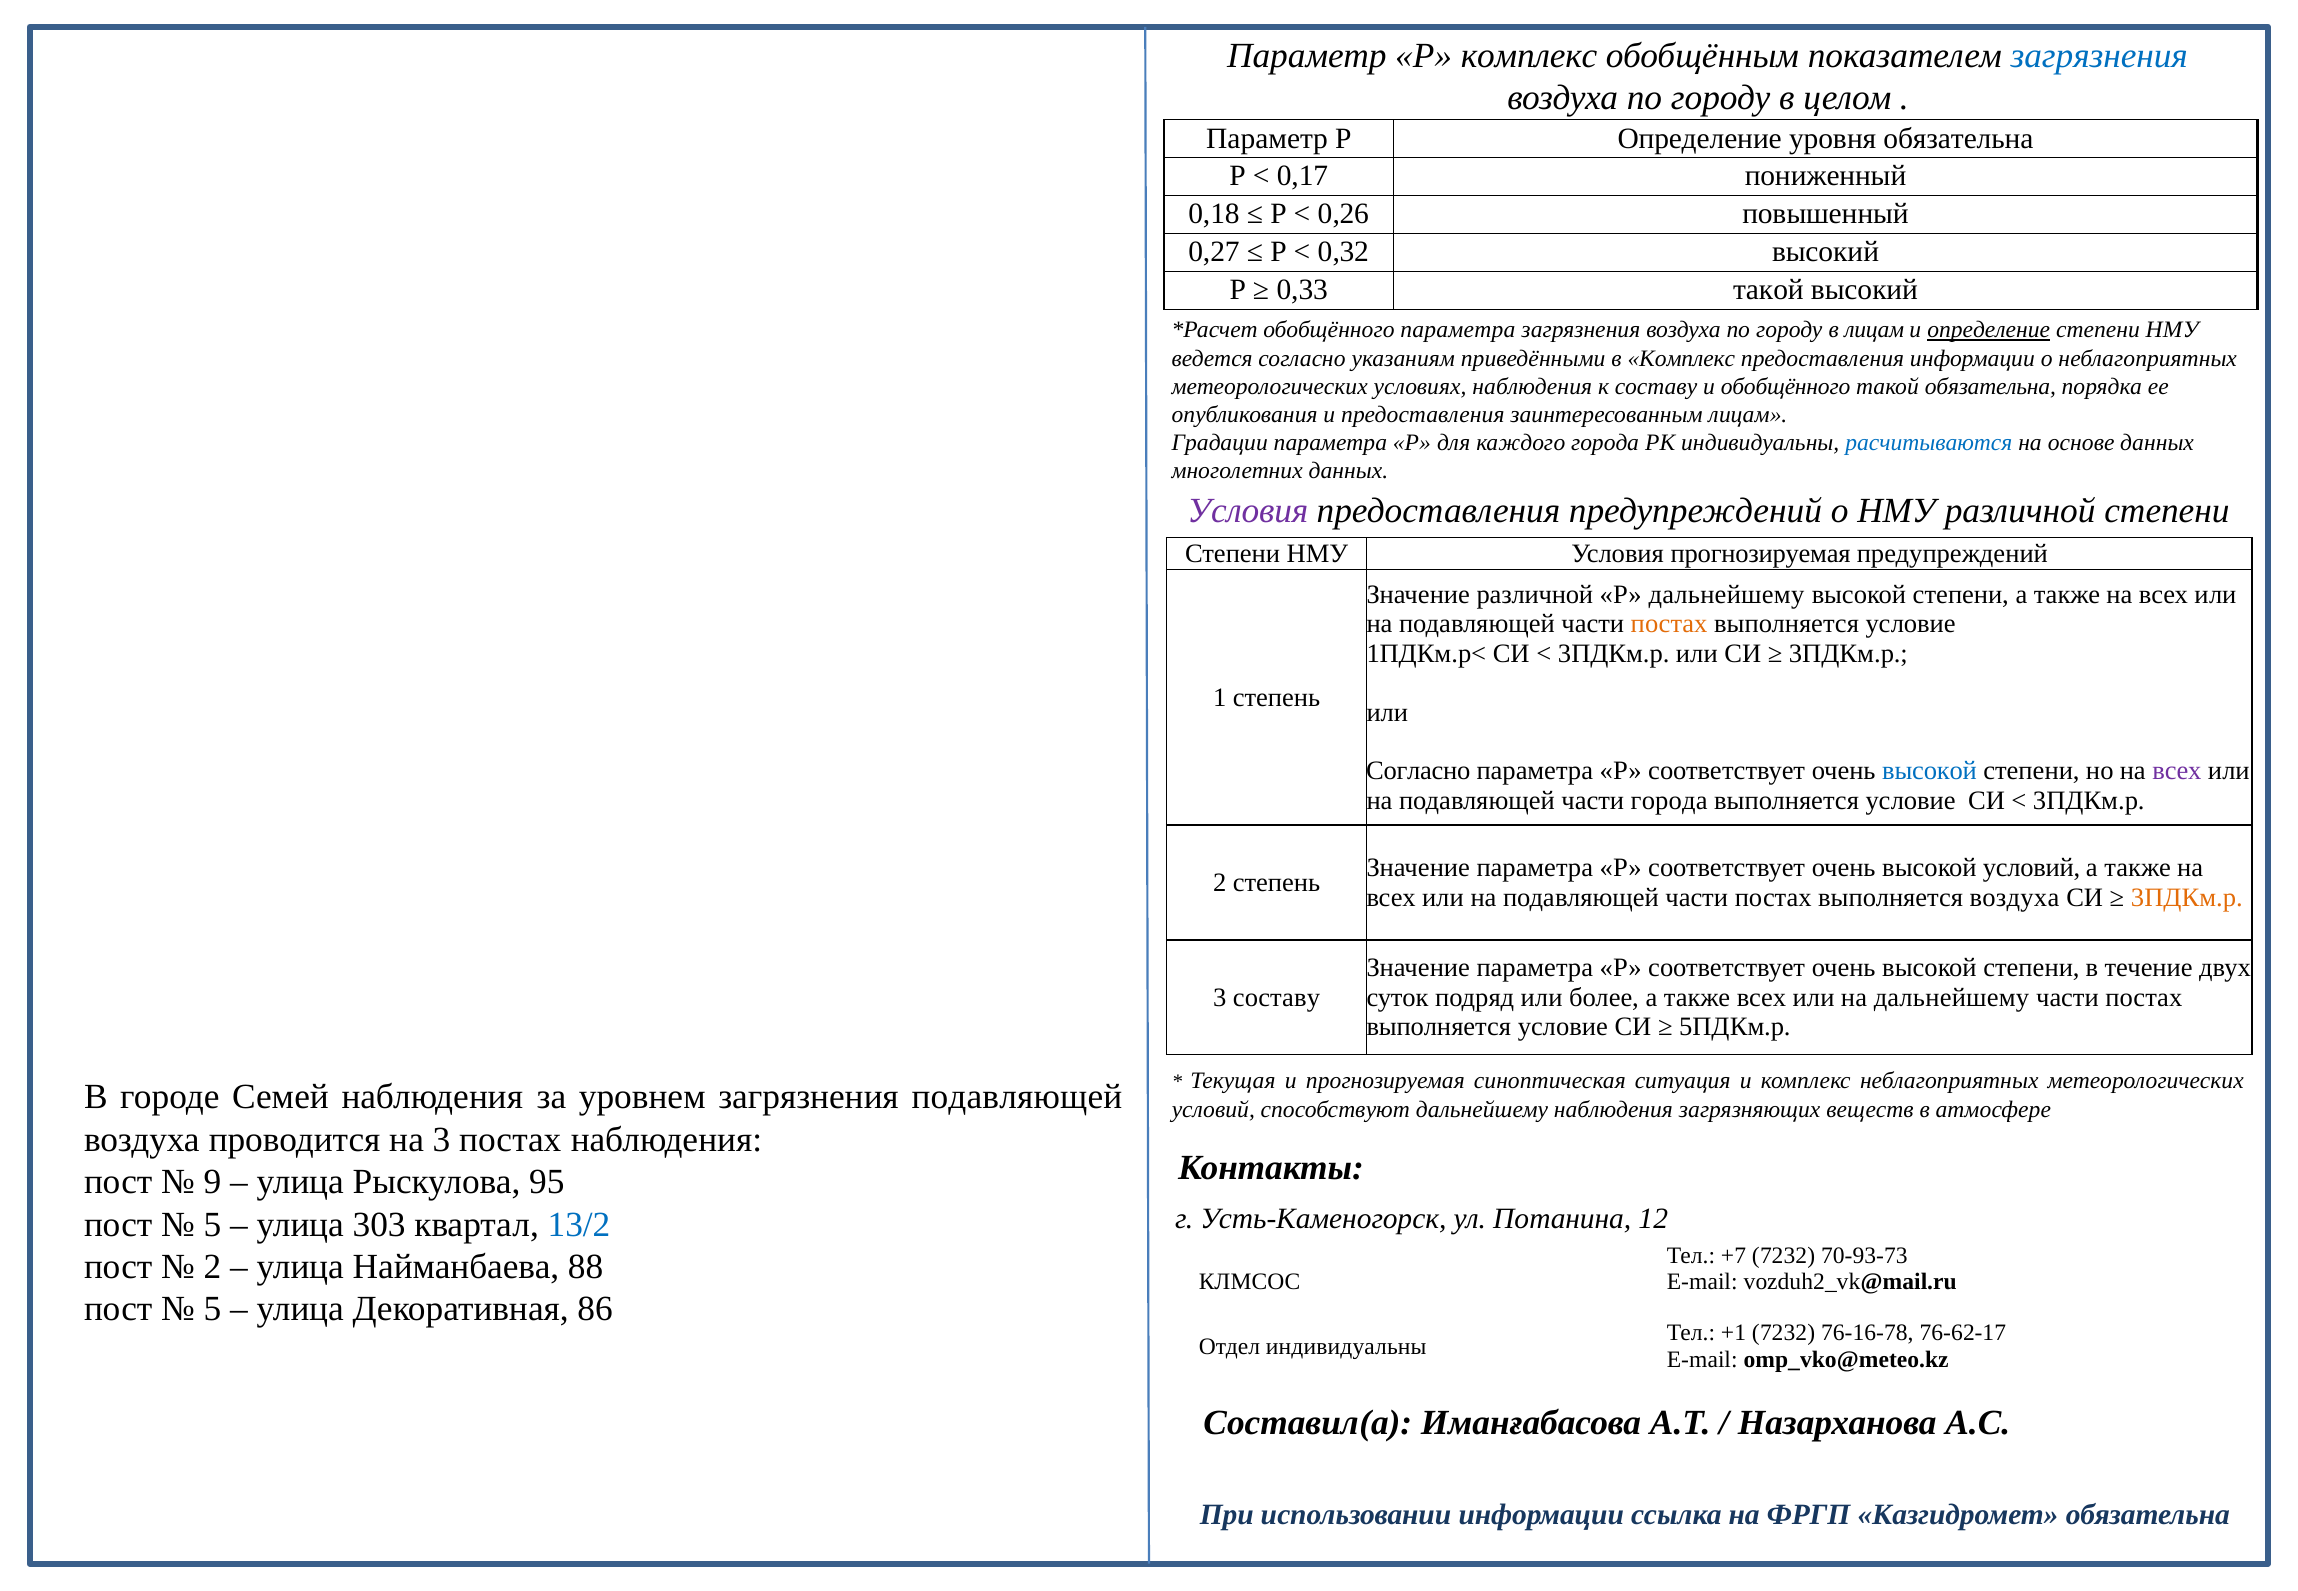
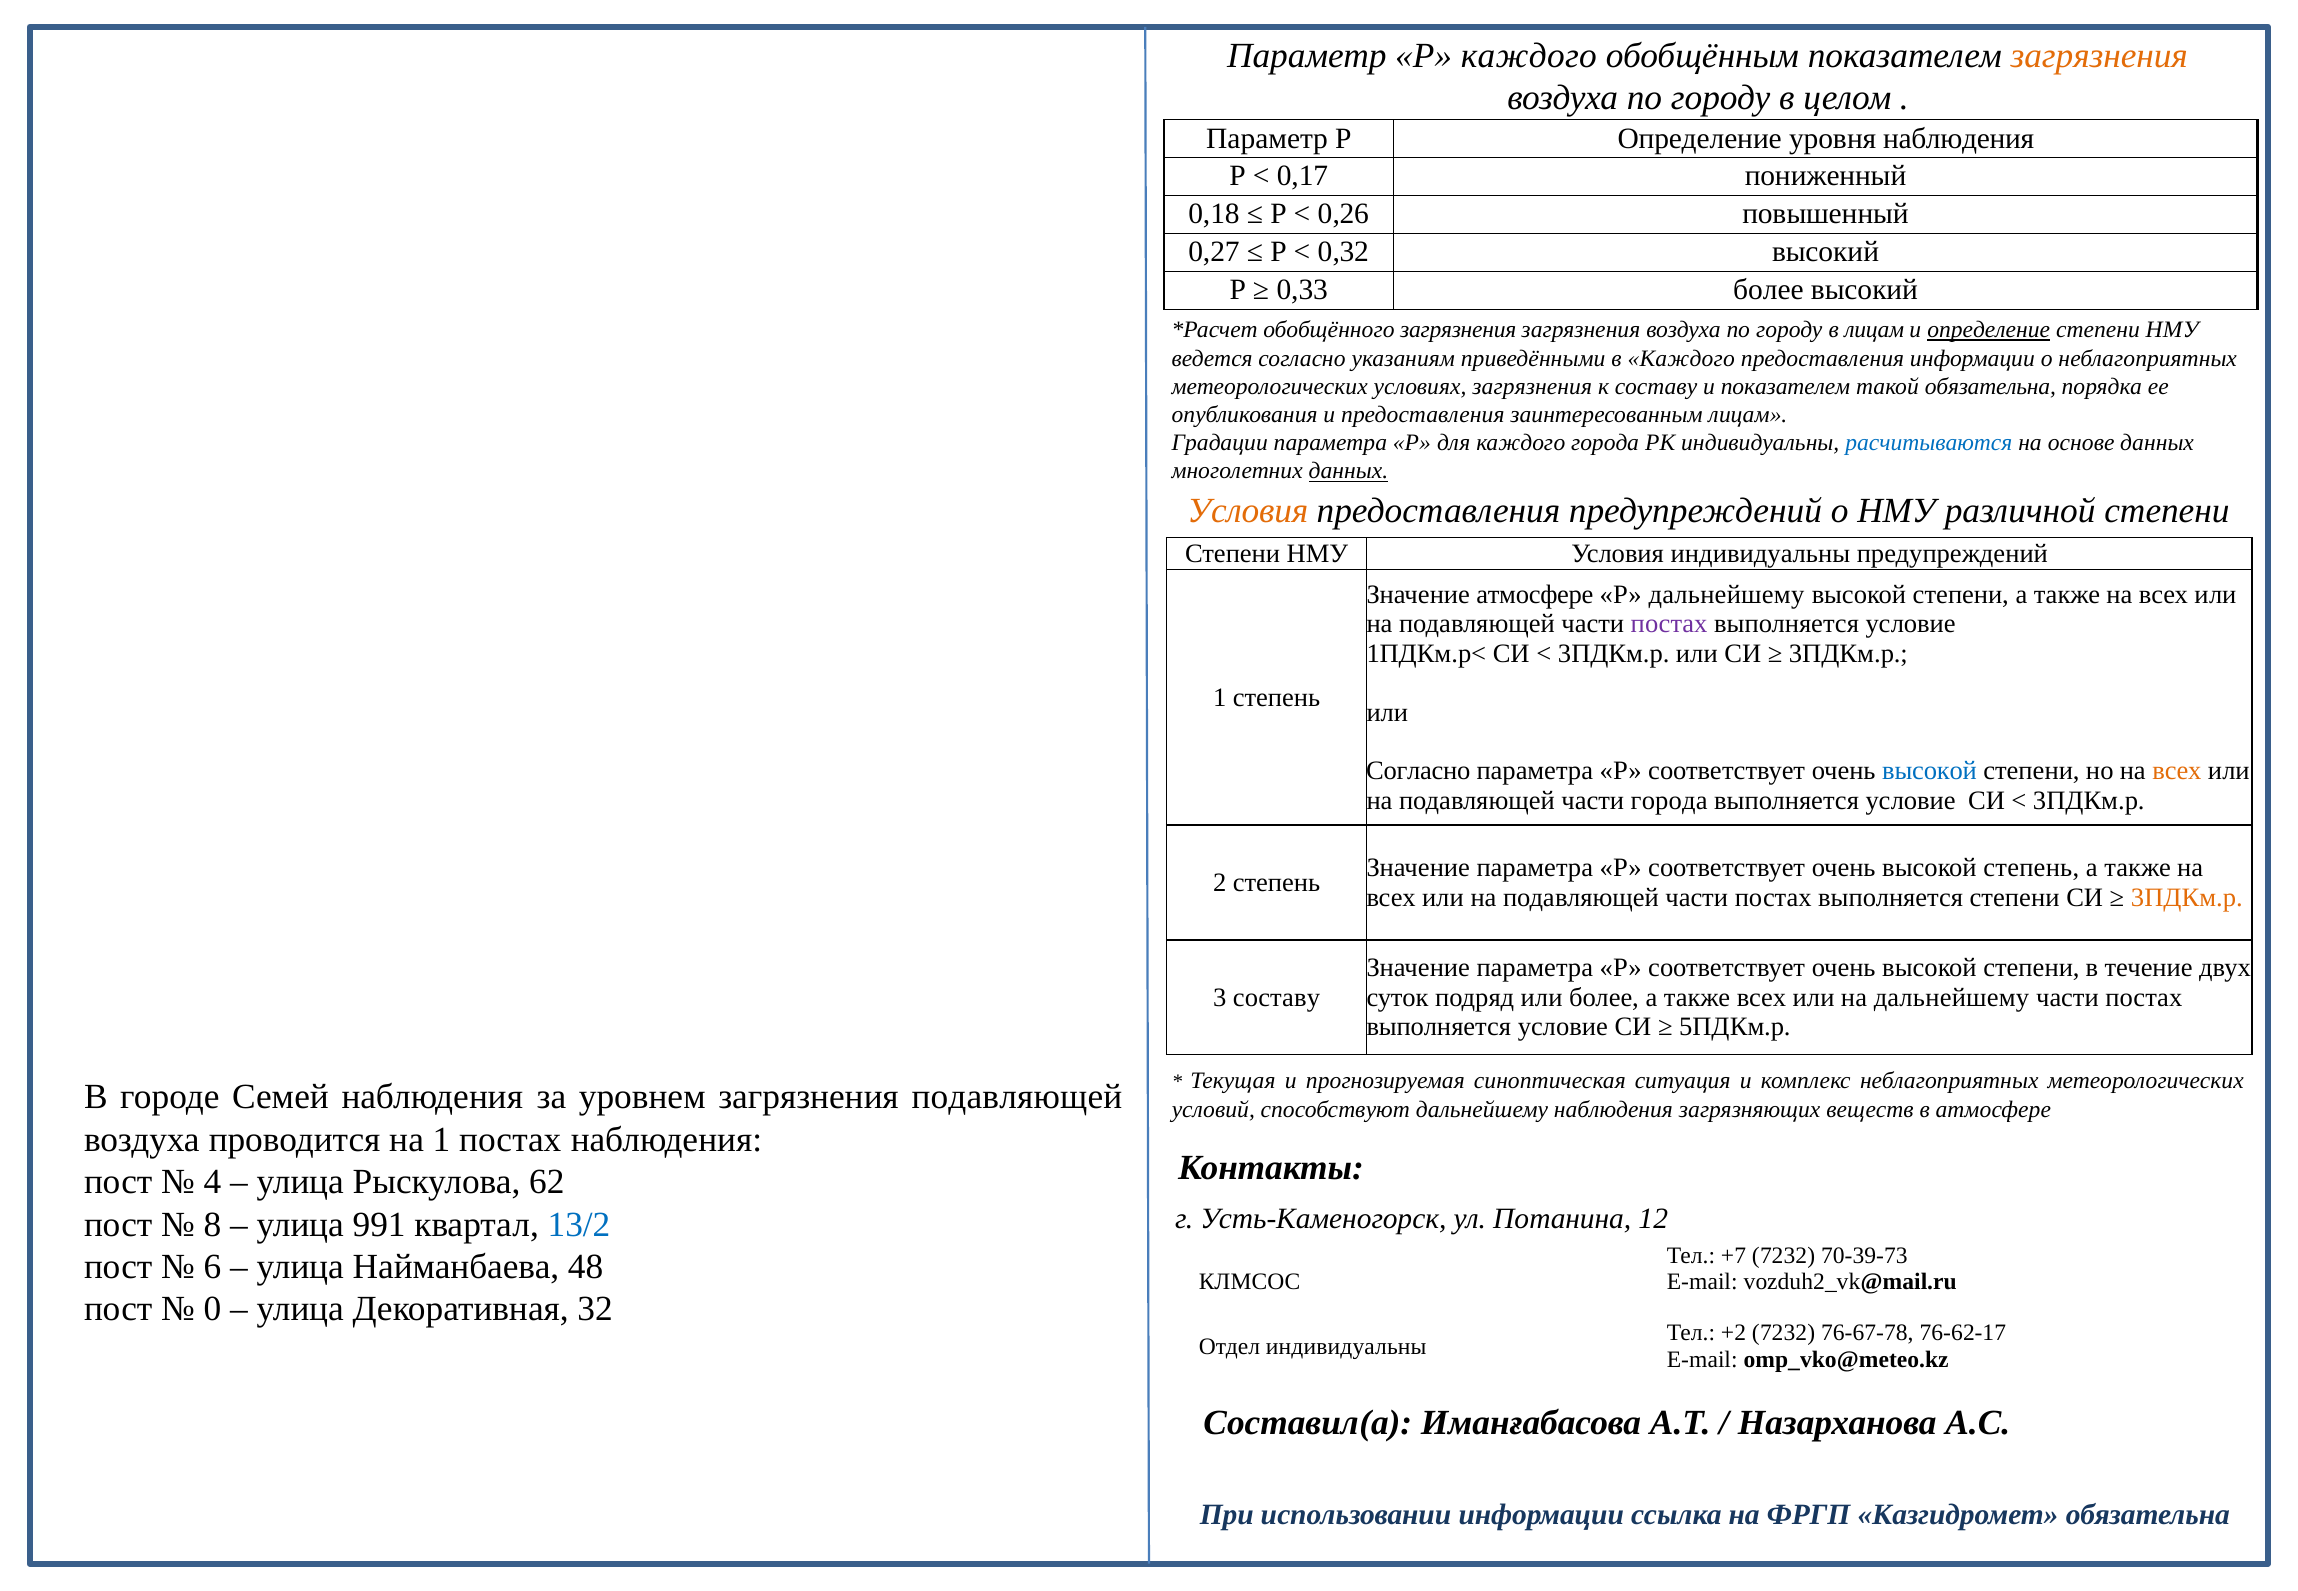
Р комплекс: комплекс -> каждого (1529, 55)
загрязнения colour: blue -> orange (2099, 55)
уровня обязательна: обязательна -> наблюдения (1959, 138)
0,33 такой: такой -> более (1768, 290)
обобщённого параметра: параметра -> загрязнения (1458, 330)
в Комплекс: Комплекс -> Каждого (1681, 358)
условиях наблюдения: наблюдения -> загрязнения (1532, 386)
и обобщённого: обобщённого -> показателем (1785, 386)
данных underline: none -> present (1348, 471)
Условия colour: purple -> orange (1248, 511)
Условия прогнозируемая: прогнозируемая -> индивидуальны (1760, 554)
Значение различной: различной -> атмосфере (1535, 595)
постах colour: orange -> purple (1669, 624)
всех colour: purple -> orange (2177, 771)
высокой условий: условий -> степень (2031, 868)
выполняется воздуха: воздуха -> степени (2015, 897)
на 3: 3 -> 1 (441, 1140)
9: 9 -> 4 (212, 1182)
95: 95 -> 62 (547, 1182)
5: 5 -> 8 (212, 1224)
303: 303 -> 991 (379, 1224)
70-93-73: 70-93-73 -> 70-39-73 (1864, 1255)
2: 2 -> 6 (212, 1267)
88: 88 -> 48 (586, 1267)
5: 5 -> 0 (212, 1309)
86: 86 -> 32 (595, 1309)
+1: +1 -> +2 (1734, 1333)
76-16-78: 76-16-78 -> 76-67-78 (1867, 1333)
